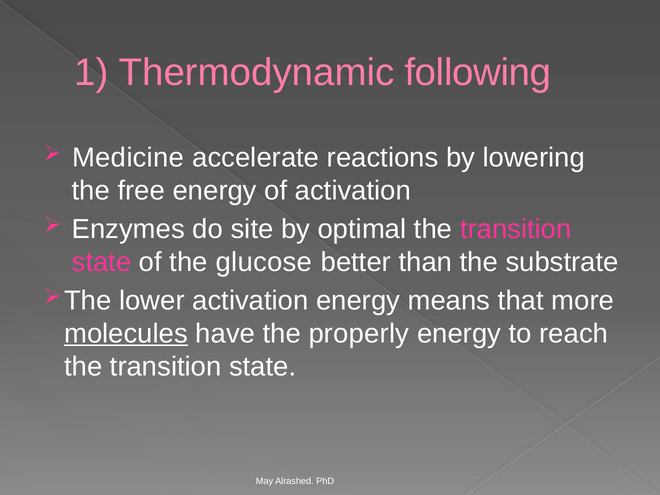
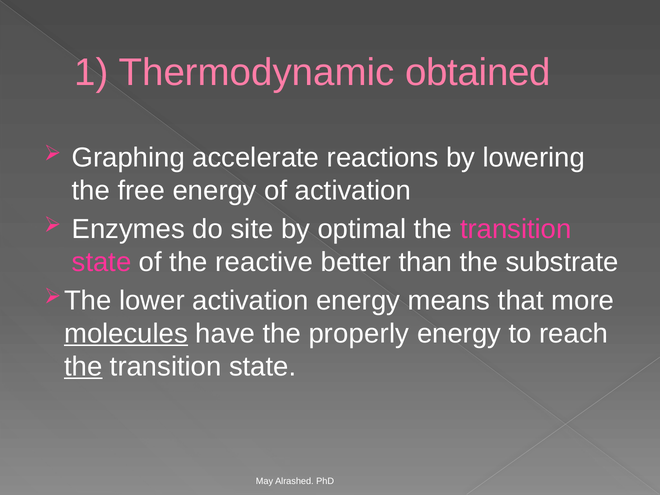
following: following -> obtained (478, 72)
Medicine: Medicine -> Graphing (128, 158)
glucose: glucose -> reactive (264, 262)
the underline: none -> present (83, 367)
